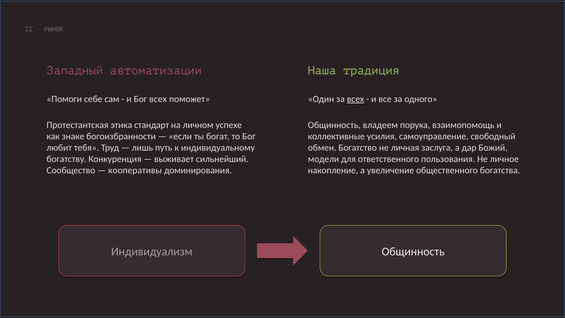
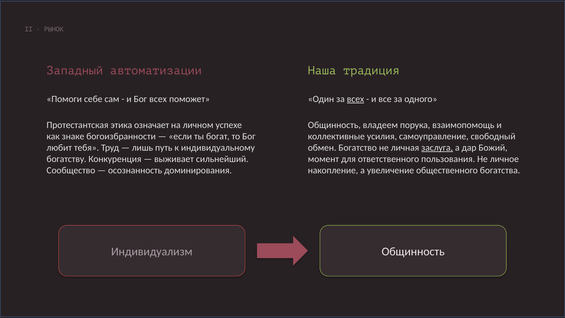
стандарт: стандарт -> означает (152, 125)
заслуга underline: none -> present (437, 148)
модели: модели -> момент (323, 159)
кооперативы: кооперативы -> осознанность (135, 170)
